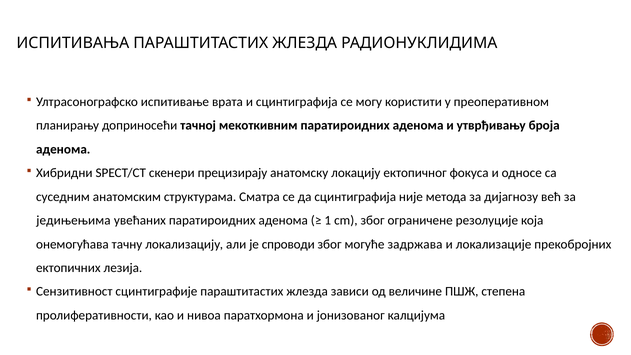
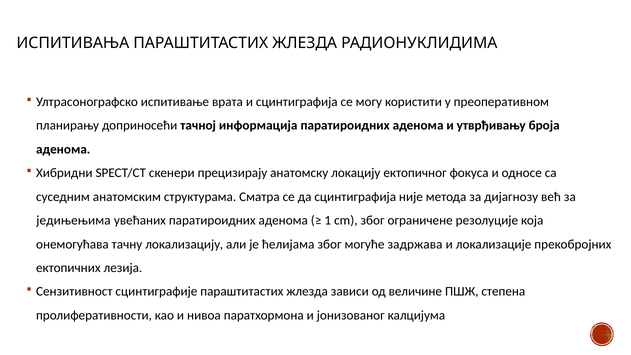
мекоткивним: мекоткивним -> информација (258, 126)
спроводи: спроводи -> ћелијама (288, 244)
